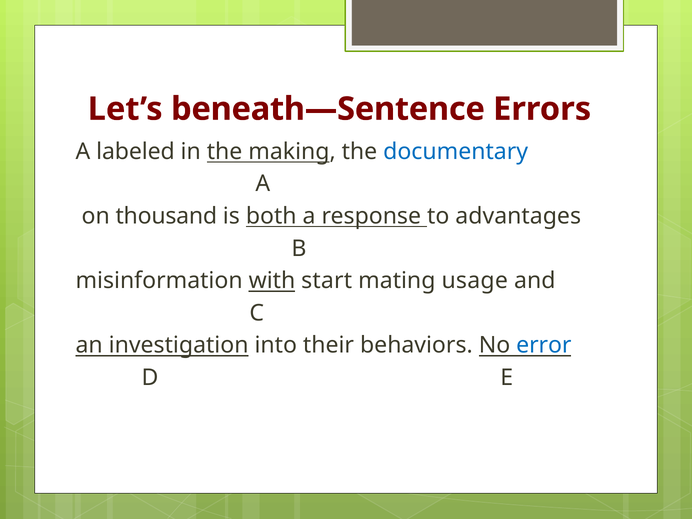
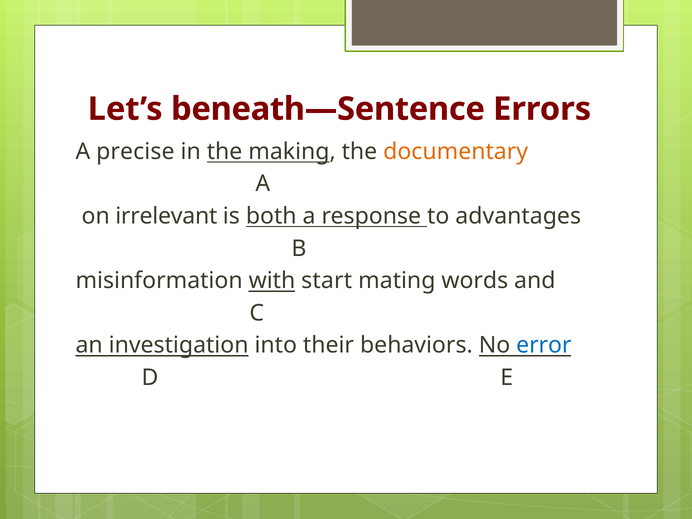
labeled: labeled -> precise (135, 152)
documentary colour: blue -> orange (456, 152)
thousand: thousand -> irrelevant (166, 216)
usage: usage -> words (475, 281)
